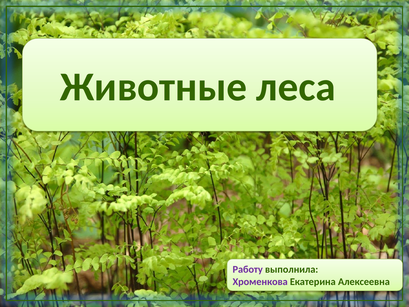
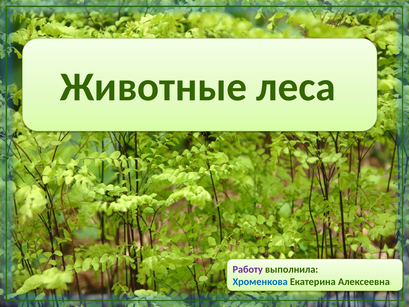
Хроменкова colour: purple -> blue (260, 281)
